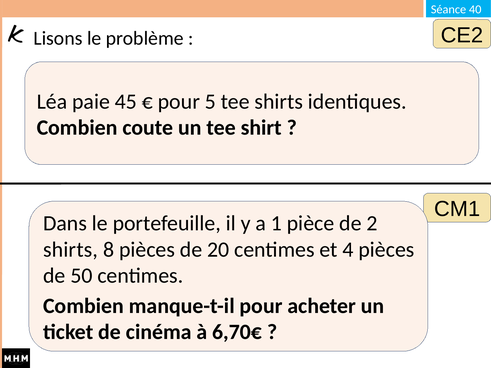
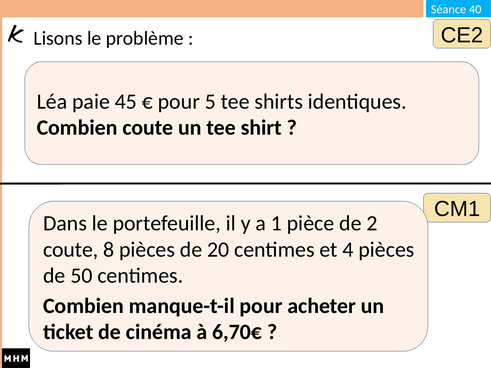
shirts: shirts -> coute (71, 250)
